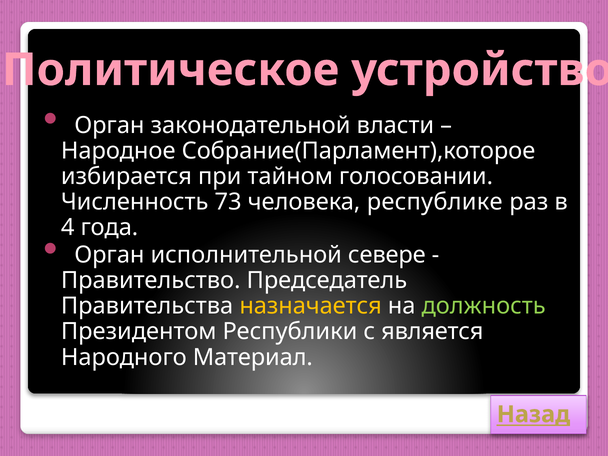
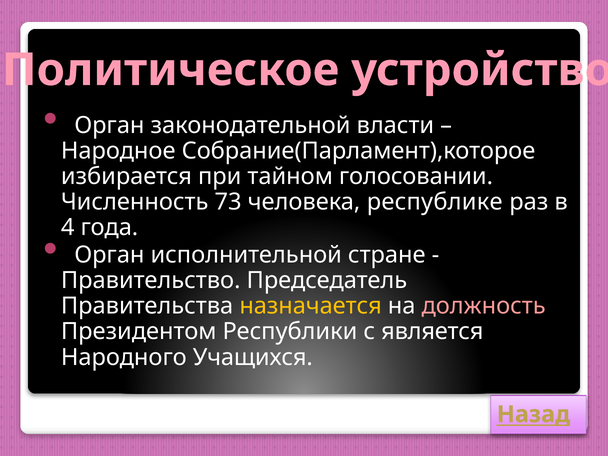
севере: севере -> стране (387, 255)
должность colour: light green -> pink (484, 306)
Материал: Материал -> Учащихся (253, 357)
